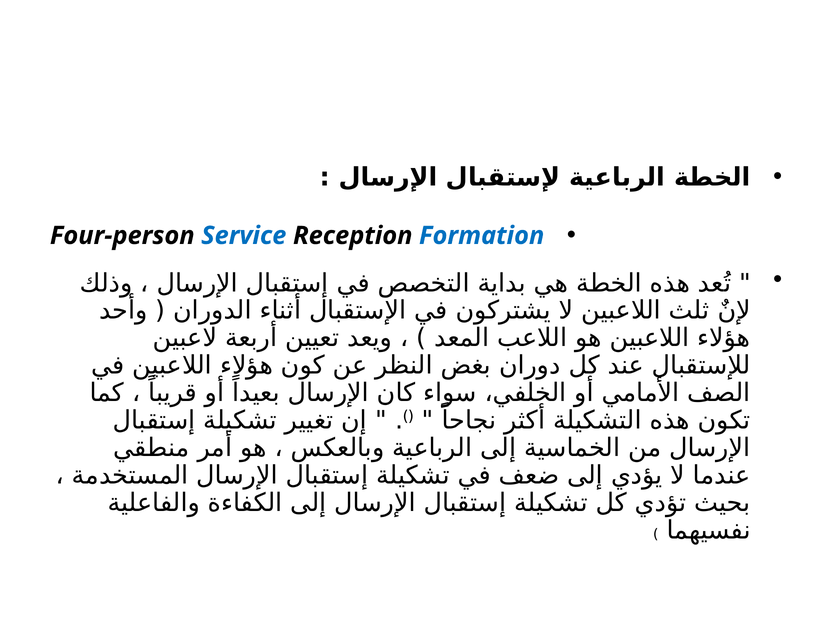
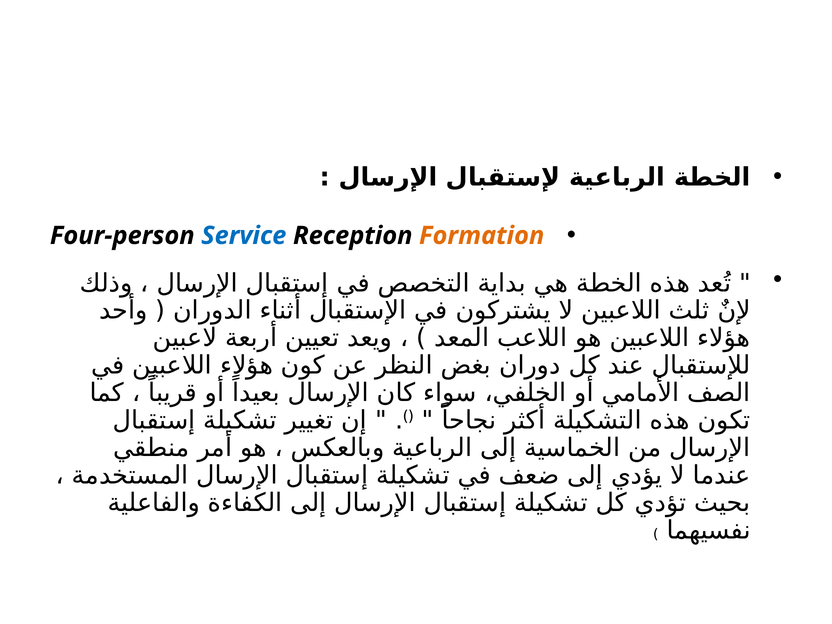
Formation colour: blue -> orange (482, 236)
